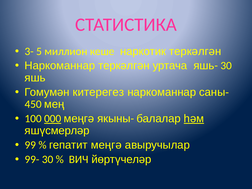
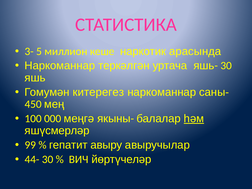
наркотик теркәлгән: теркәлгән -> арасында (195, 51)
000 underline: present -> none (53, 119)
гепатит меңгә: меңгә -> авыру (106, 145)
99-: 99- -> 44- (32, 159)
